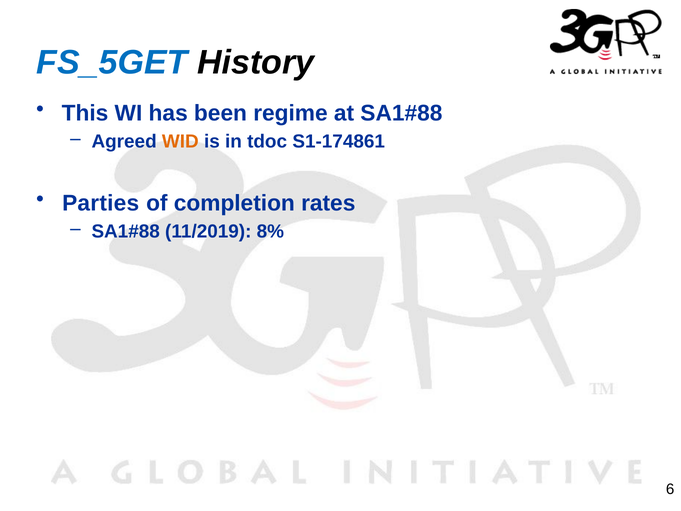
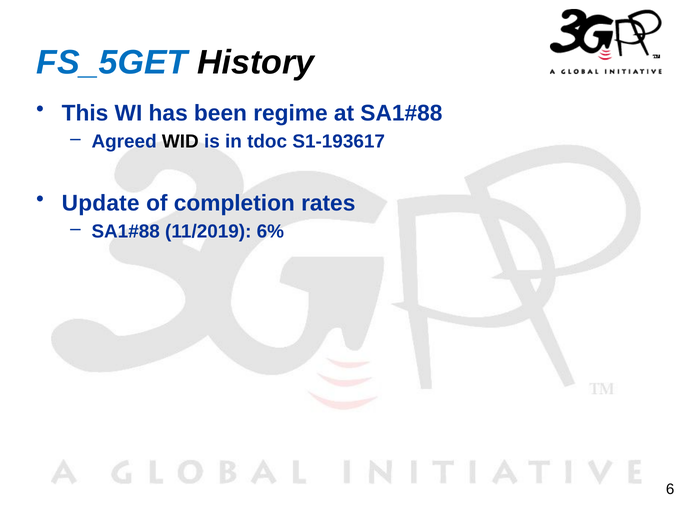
WID colour: orange -> black (180, 141)
S1-174861: S1-174861 -> S1-193617 (339, 141)
Parties: Parties -> Update (101, 203)
8%: 8% -> 6% (270, 231)
